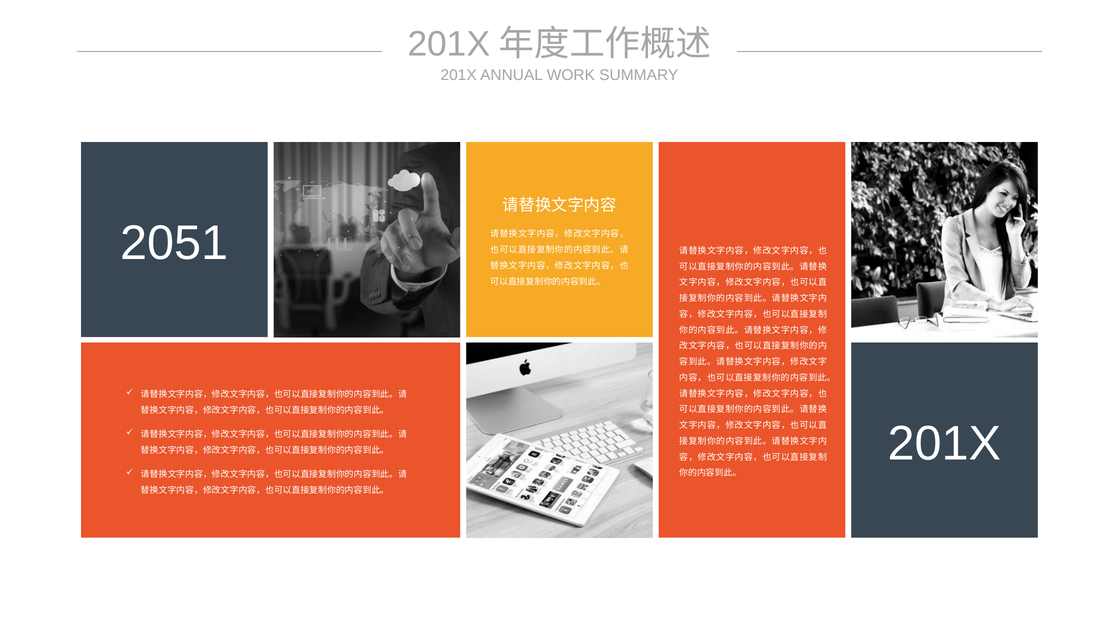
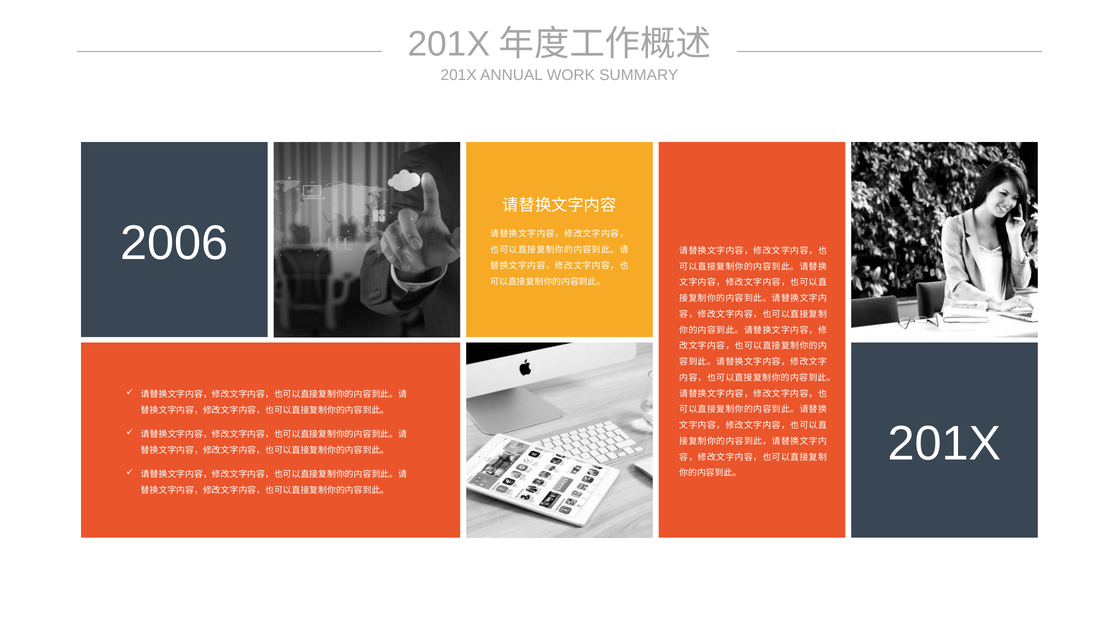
2051: 2051 -> 2006 (174, 243)
